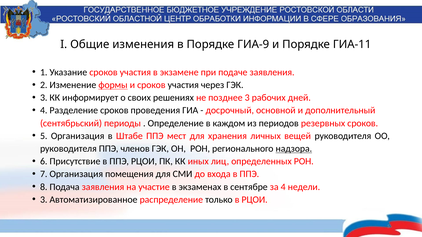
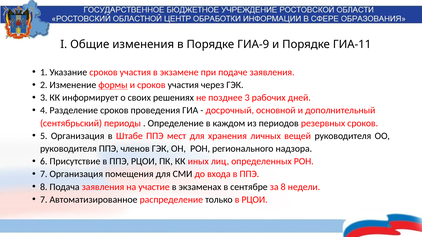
надзора underline: present -> none (294, 149)
за 4: 4 -> 8 (283, 187)
3: 3 -> 7 (44, 200)
